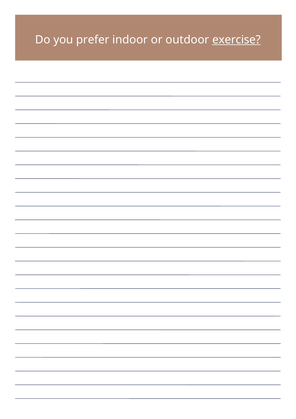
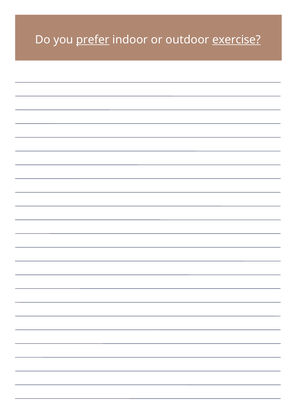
prefer underline: none -> present (93, 40)
